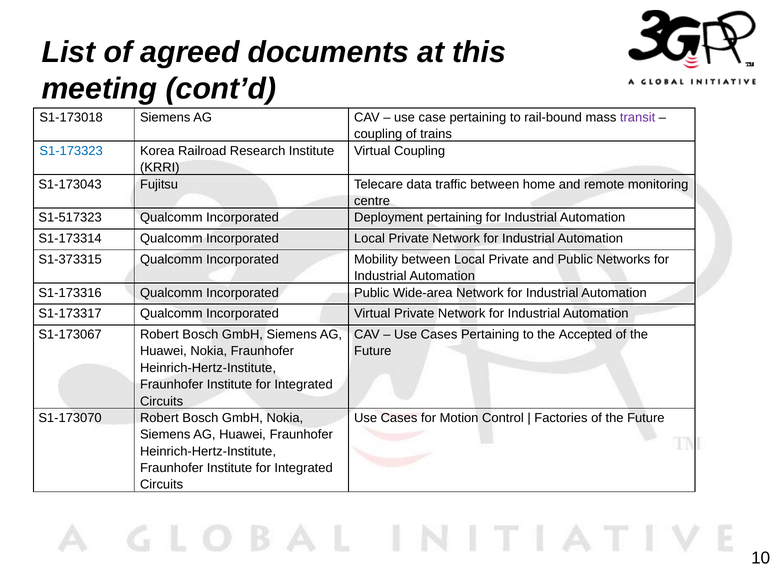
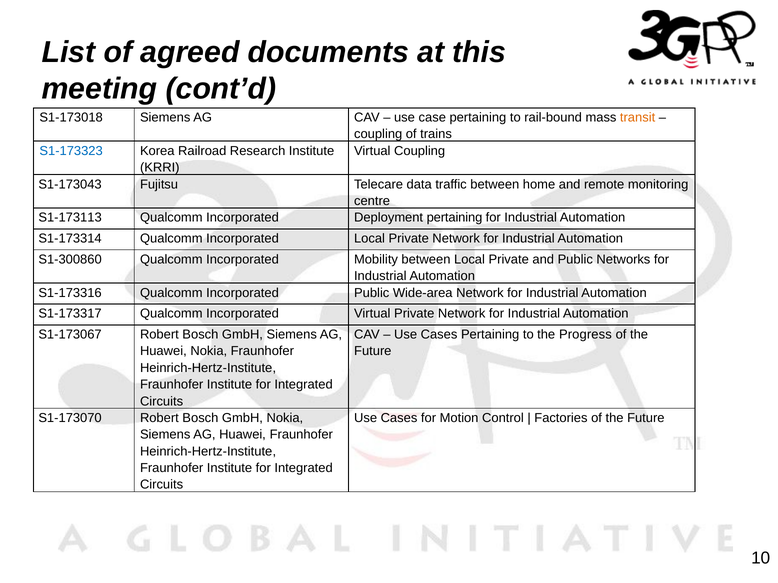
transit colour: purple -> orange (638, 118)
S1-517323: S1-517323 -> S1-173113 (70, 218)
S1-373315: S1-373315 -> S1-300860 (70, 260)
Accepted: Accepted -> Progress (585, 335)
